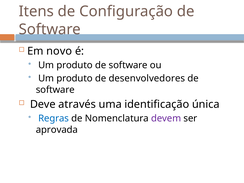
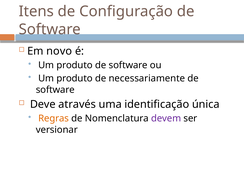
desenvolvedores: desenvolvedores -> necessariamente (147, 78)
Regras colour: blue -> orange (54, 118)
aprovada: aprovada -> versionar (57, 130)
